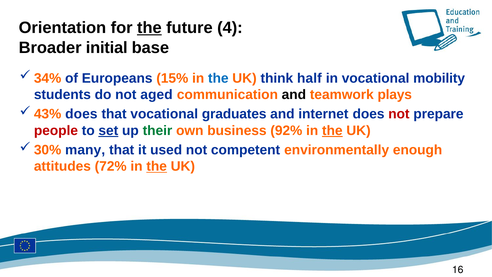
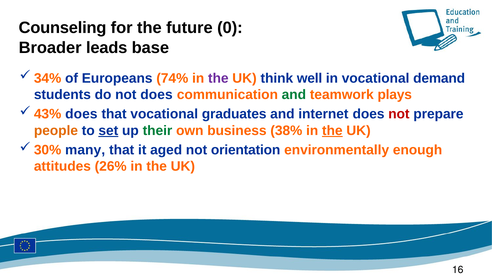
Orientation: Orientation -> Counseling (63, 28)
the underline: present -> none (149, 28)
4: 4 -> 0 (230, 28)
initial: initial -> leads (107, 48)
15%: 15% -> 74% (172, 78)
the colour: blue -> purple (218, 78)
half: half -> well (310, 78)
mobility: mobility -> demand (439, 78)
not aged: aged -> does (156, 95)
and colour: black -> green (294, 95)
people colour: red -> orange (56, 130)
92%: 92% -> 38% (286, 130)
used: used -> aged (166, 150)
competent: competent -> orientation (246, 150)
72%: 72% -> 26% (111, 166)
the underline: present -> none (157, 166)
